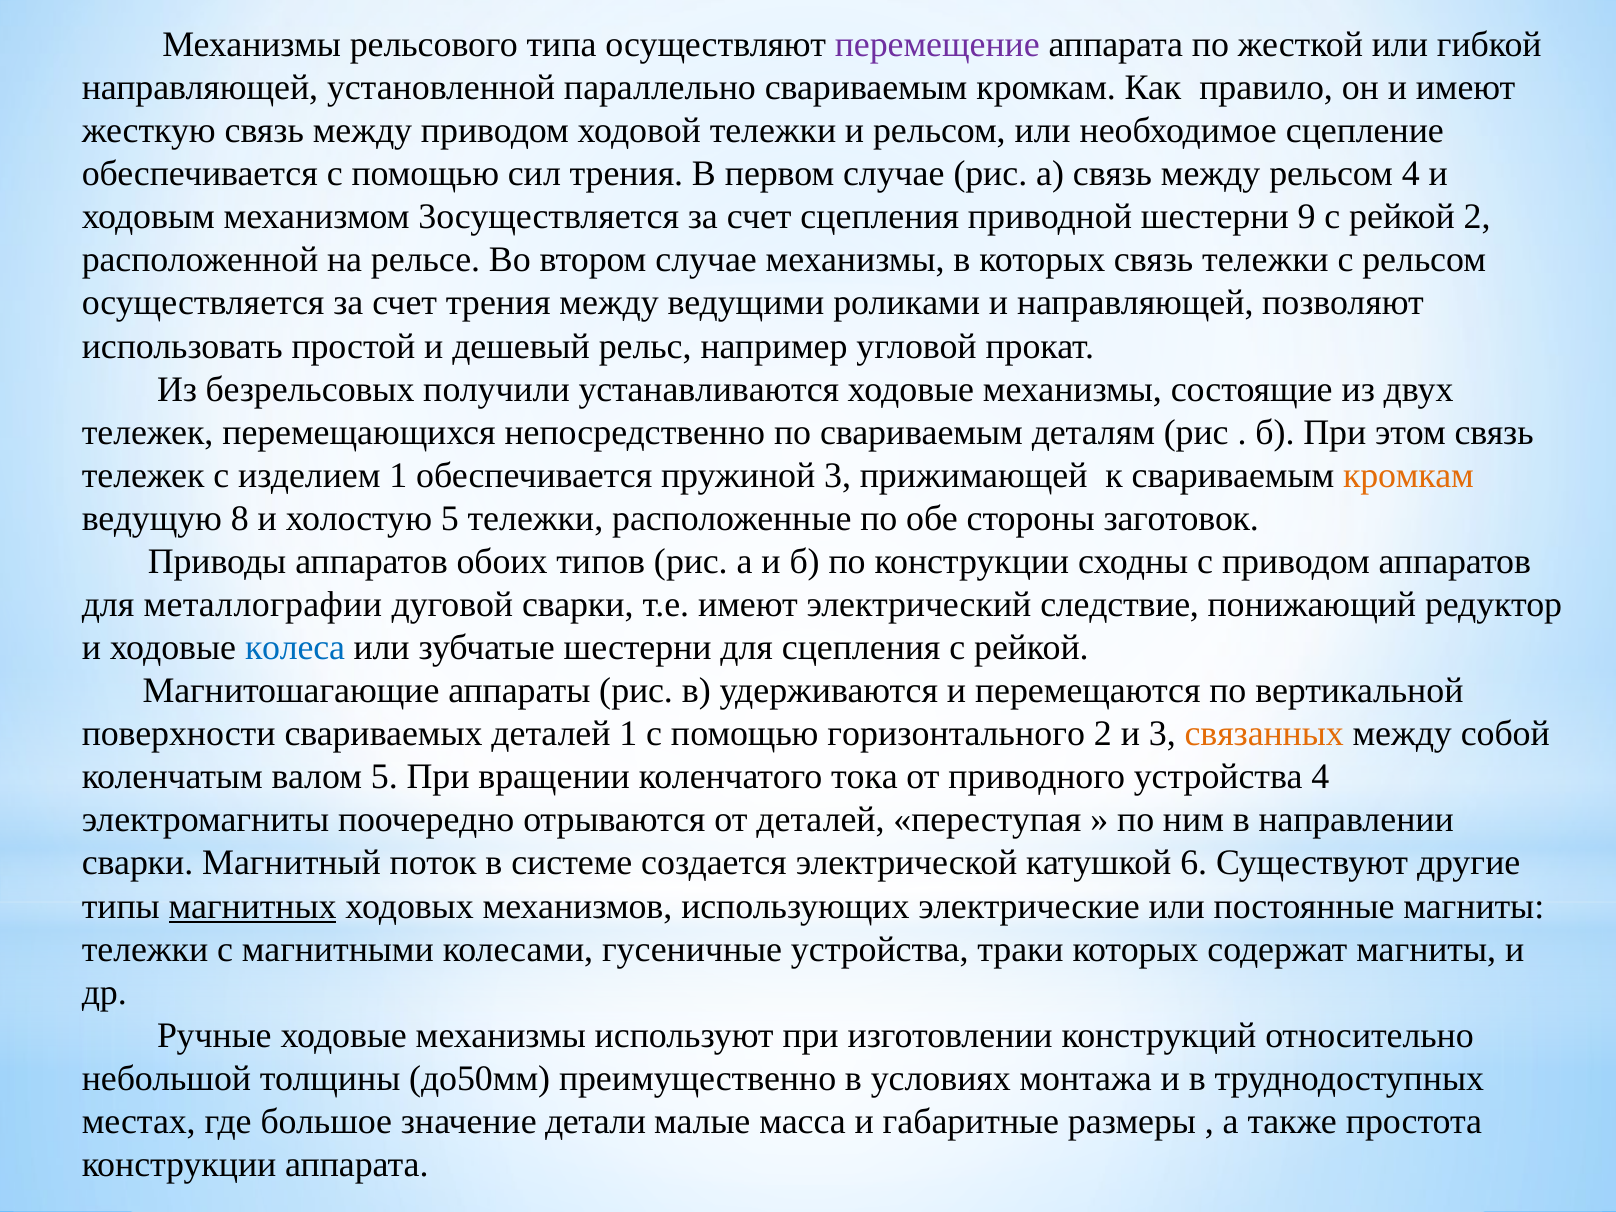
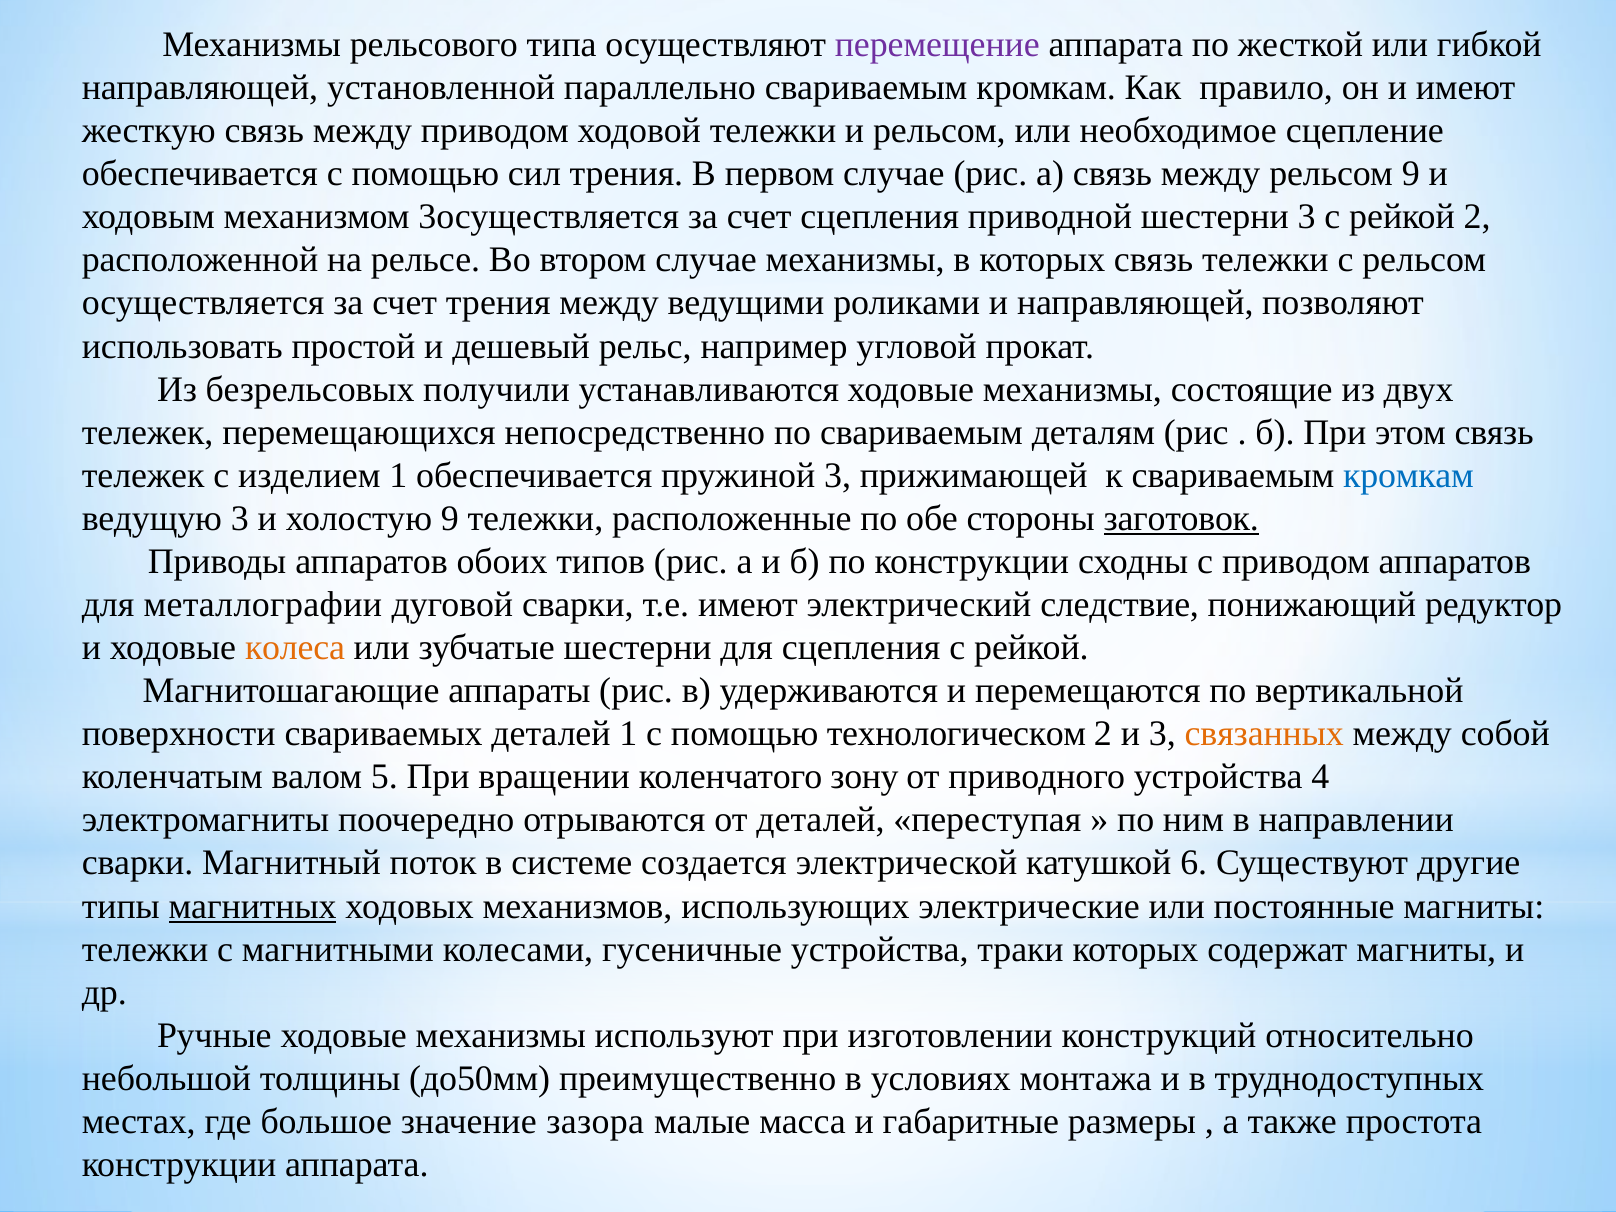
рельсом 4: 4 -> 9 (1411, 174)
шестерни 9: 9 -> 3 (1307, 217)
кромкам colour: orange -> blue (1408, 475)
ведущую 8: 8 -> 3 (240, 519)
холостую 5: 5 -> 9 (450, 519)
заготовок underline: none -> present (1181, 519)
колеса colour: blue -> orange (295, 648)
горизонтального: горизонтального -> технологическом (956, 734)
тока: тока -> зону (865, 777)
детали: детали -> зазора (595, 1122)
